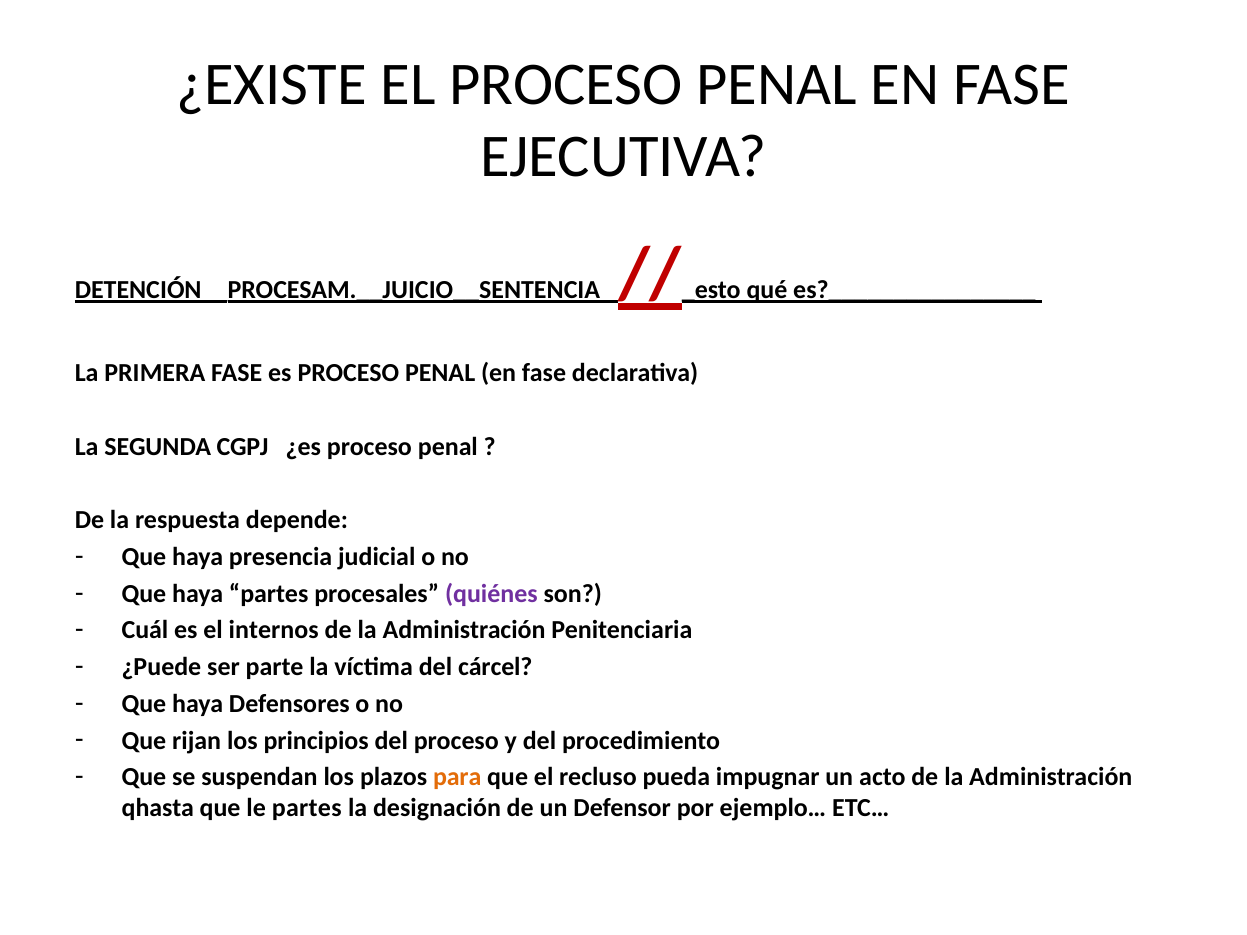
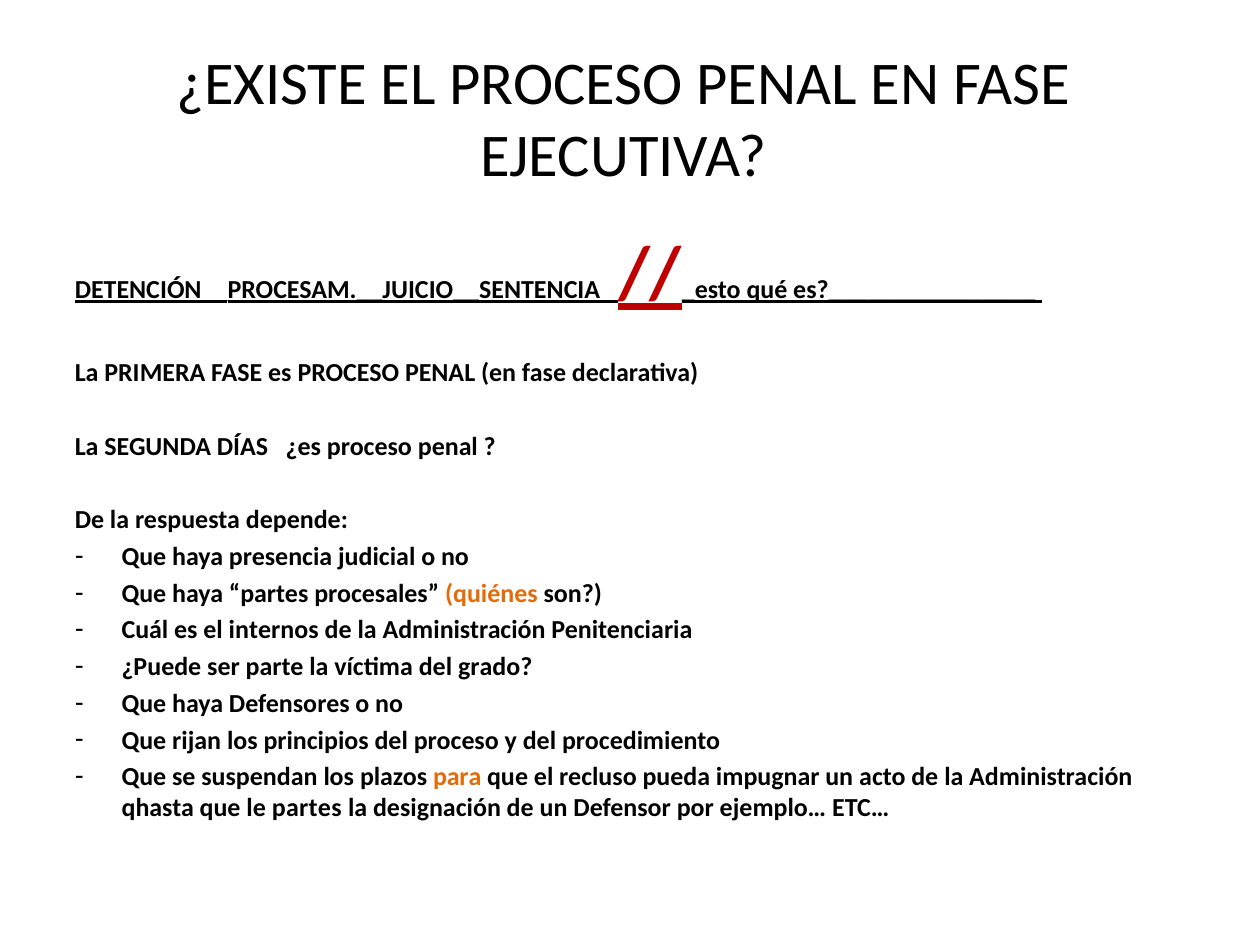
CGPJ: CGPJ -> DÍAS (242, 447)
quiénes colour: purple -> orange (491, 594)
cárcel: cárcel -> grado (495, 667)
